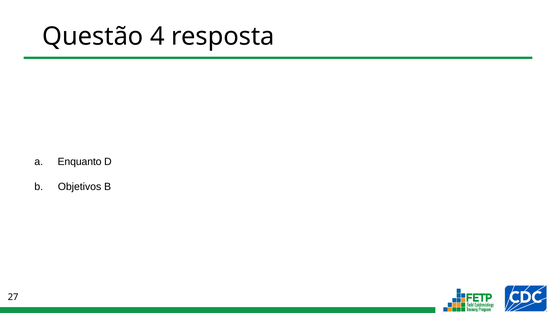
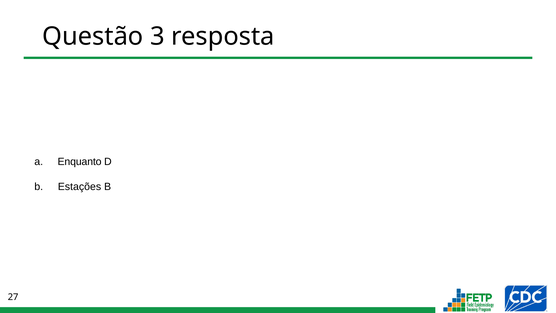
4: 4 -> 3 (157, 37)
Objetivos: Objetivos -> Estações (80, 186)
